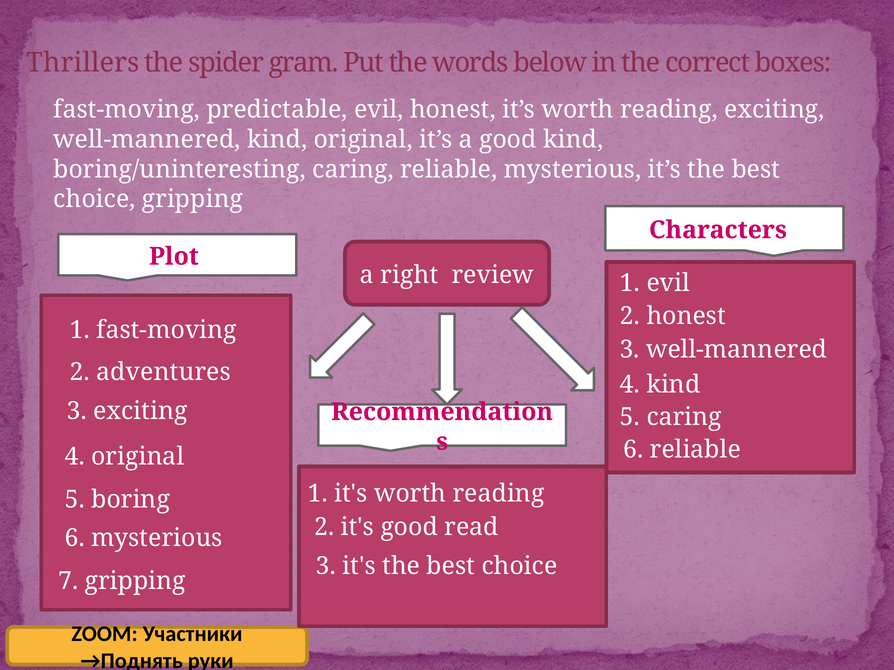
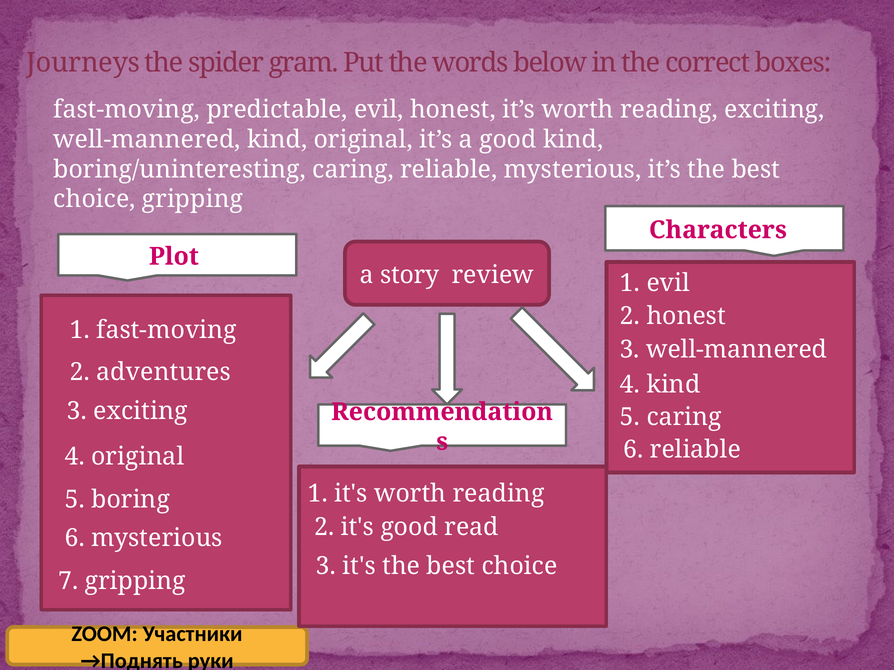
Thrillers: Thrillers -> Journeys (83, 63)
right: right -> story (410, 275)
